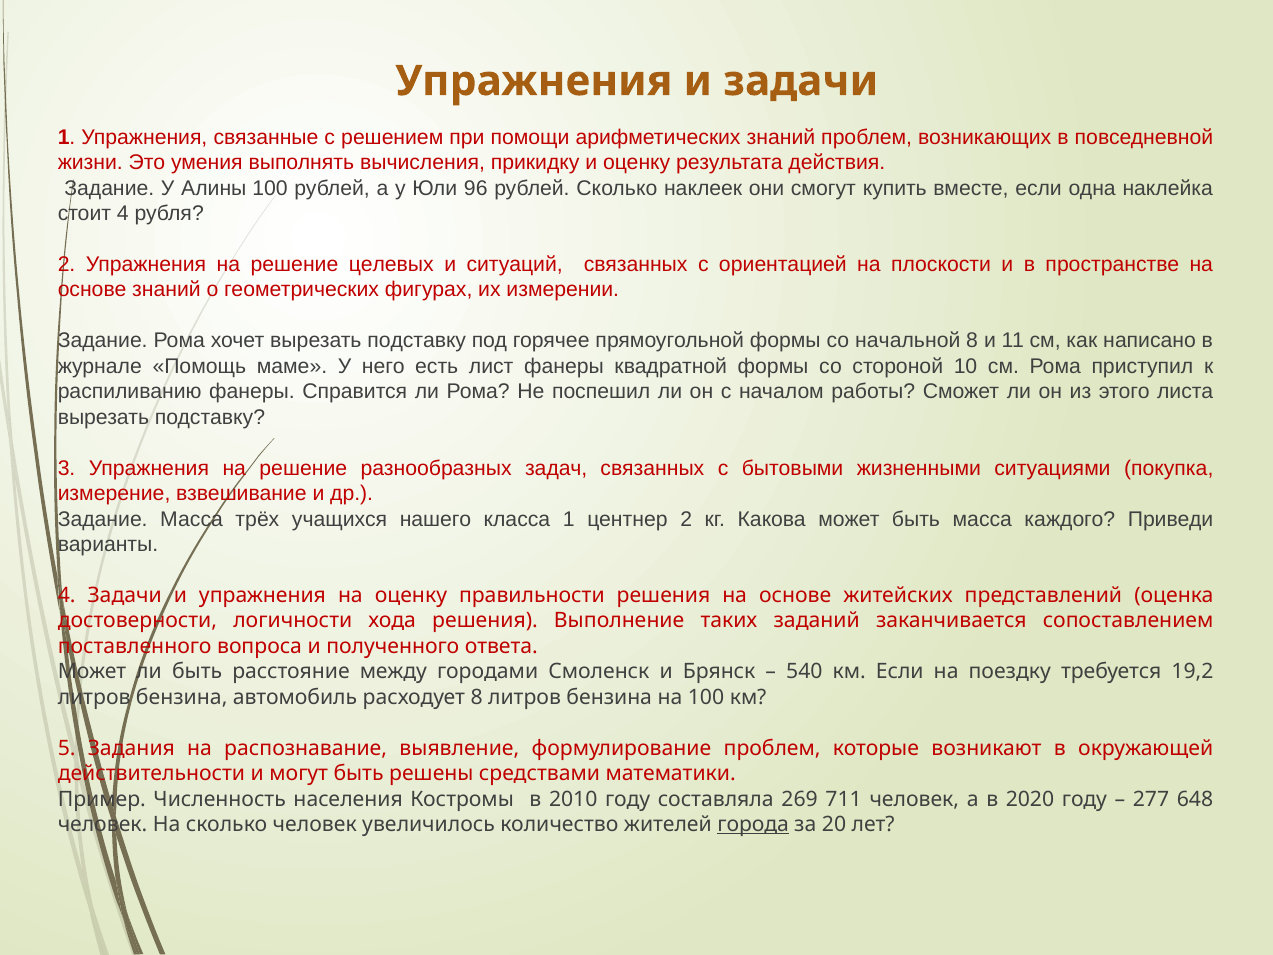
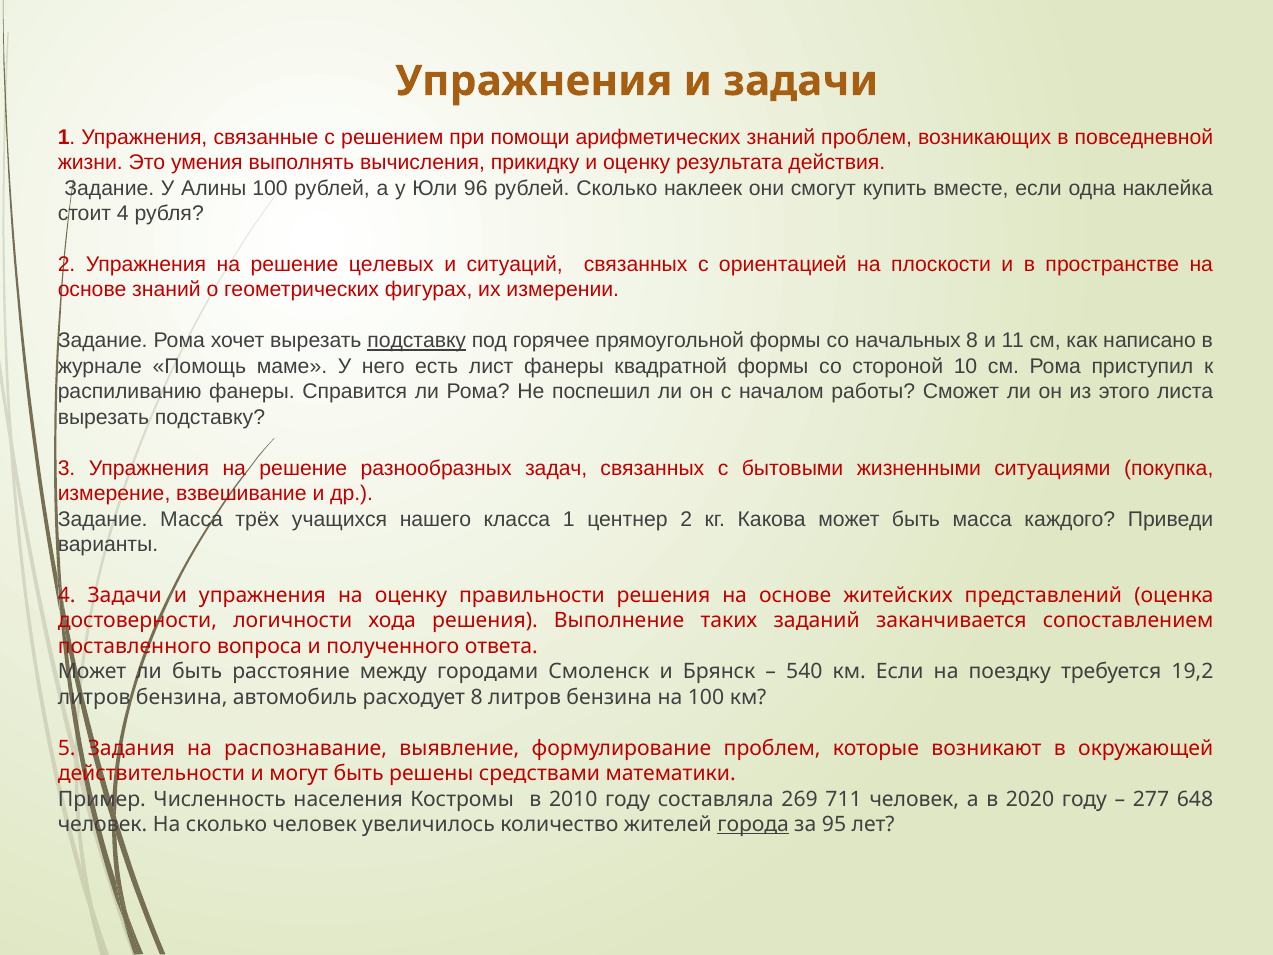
подставку underline: none -> present (417, 341)
начальной: начальной -> начальных (908, 341)
20: 20 -> 95 (834, 824)
